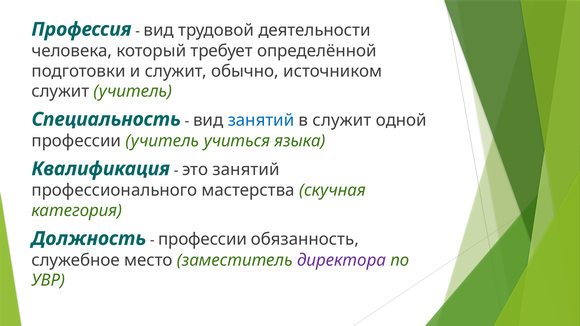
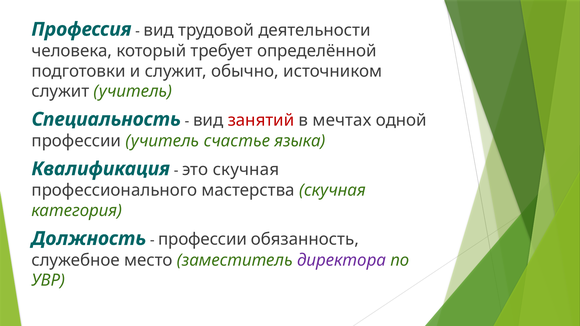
занятий colour: blue -> red (261, 120)
в служит: служит -> мечтах (342, 120)
учиться: учиться -> счастье (237, 141)
это занятий: занятий -> скучная (246, 170)
